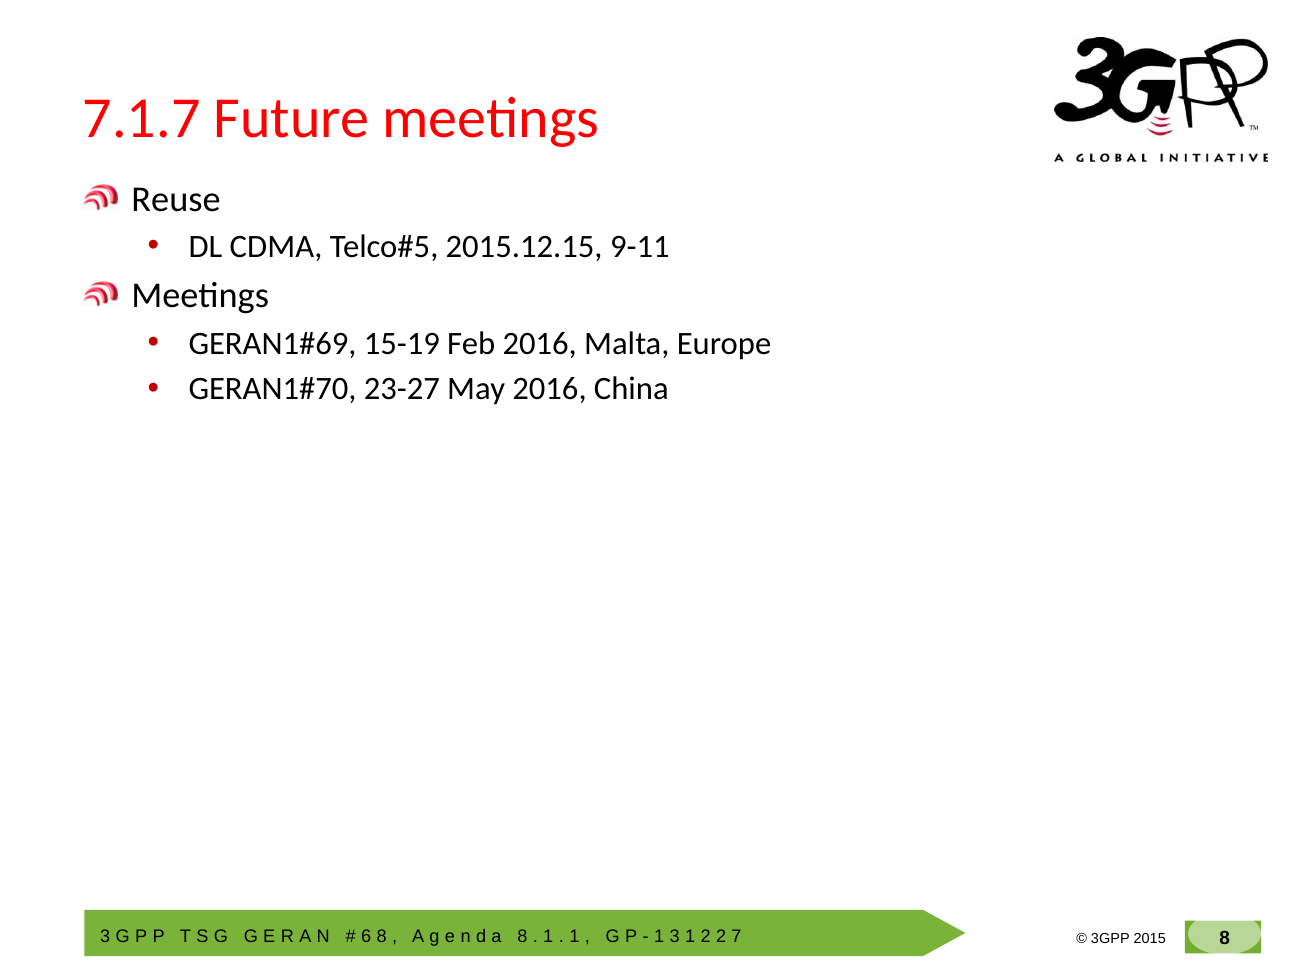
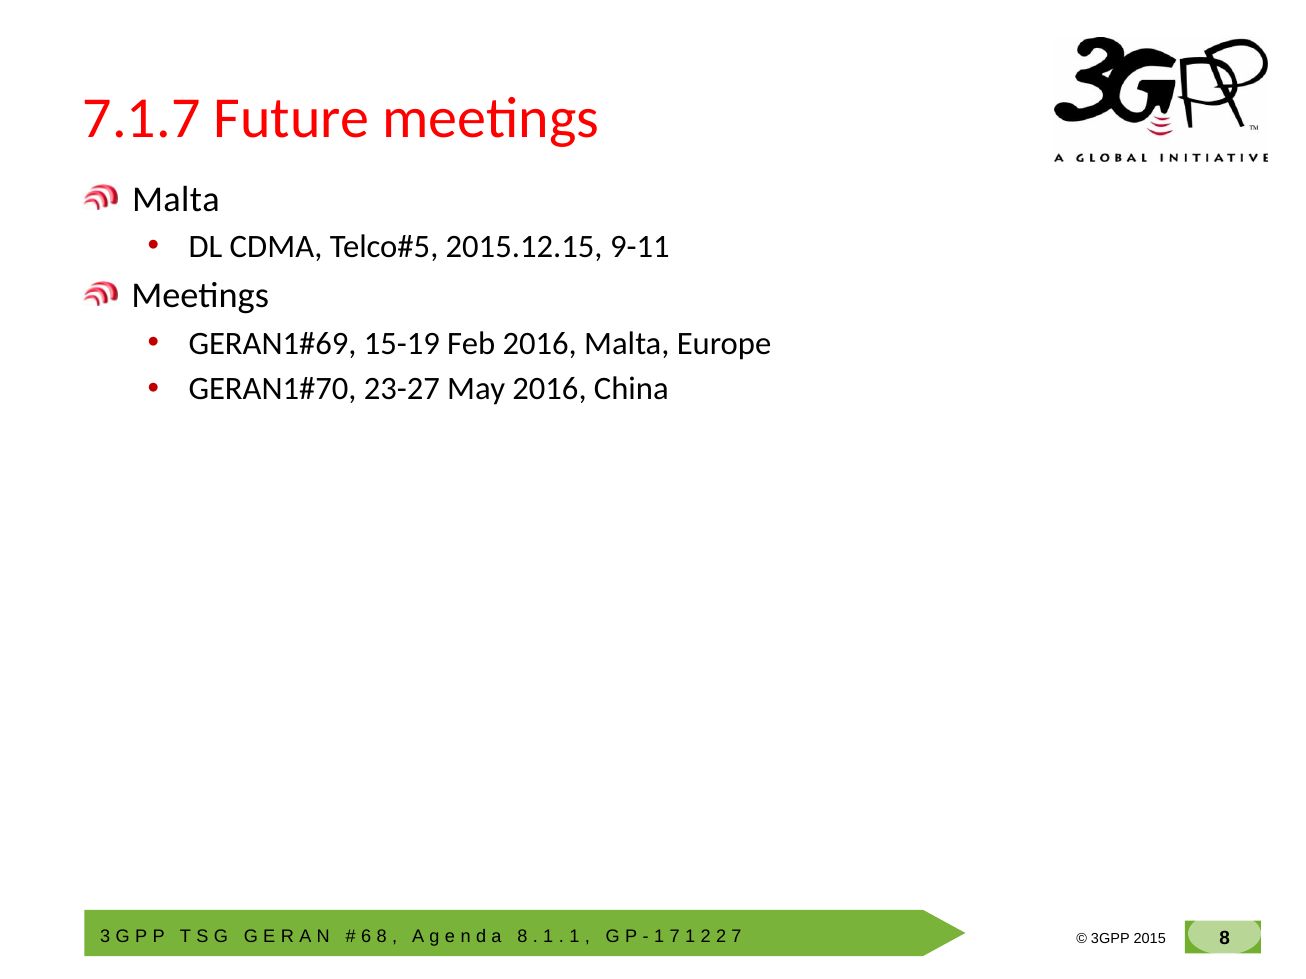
Reuse: Reuse -> Malta (176, 199)
3: 3 -> 7 (675, 937)
